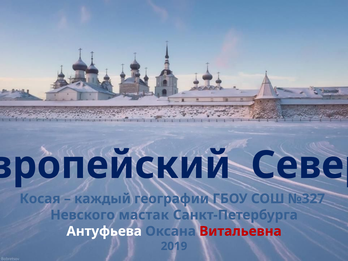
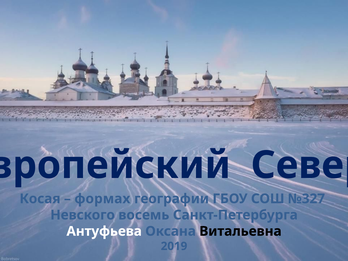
каждый: каждый -> формах (102, 199)
мастак: мастак -> восемь (144, 215)
Витальевна colour: red -> black (240, 231)
